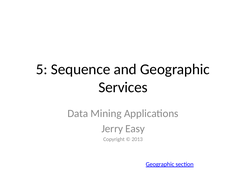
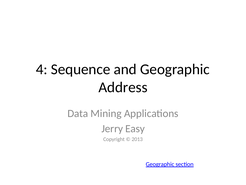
5: 5 -> 4 (42, 69)
Services: Services -> Address (123, 87)
